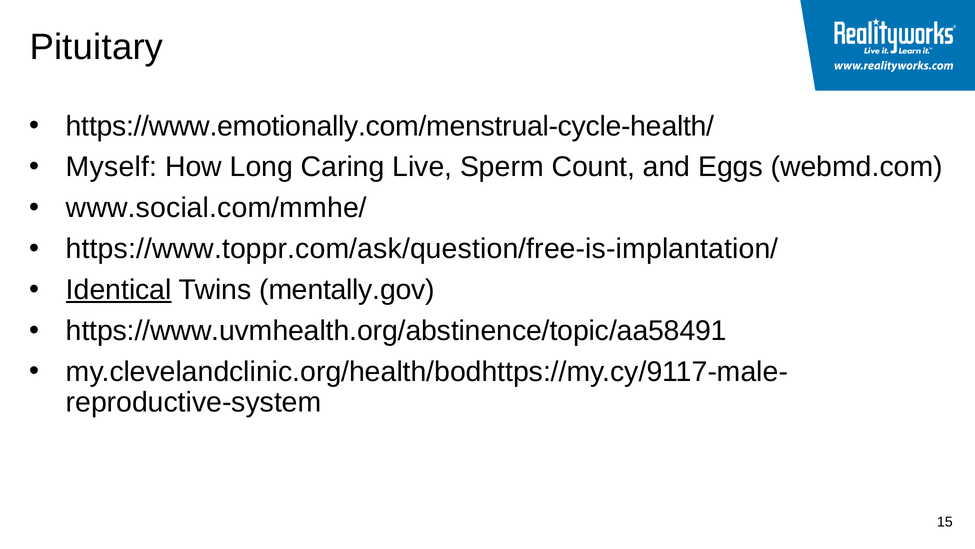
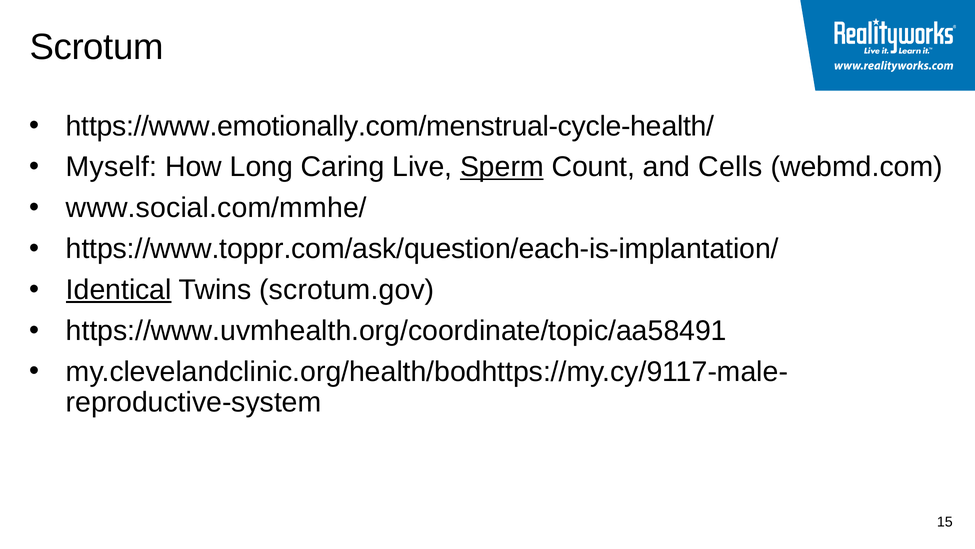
Pituitary: Pituitary -> Scrotum (97, 47)
Sperm underline: none -> present (502, 167)
Eggs: Eggs -> Cells (730, 167)
https://www.toppr.com/ask/question/free-is-implantation/: https://www.toppr.com/ask/question/free-is-implantation/ -> https://www.toppr.com/ask/question/each-is-implantation/ (422, 249)
mentally.gov: mentally.gov -> scrotum.gov (347, 290)
https://www.uvmhealth.org/abstinence/topic/aa58491: https://www.uvmhealth.org/abstinence/topic/aa58491 -> https://www.uvmhealth.org/coordinate/topic/aa58491 (396, 330)
